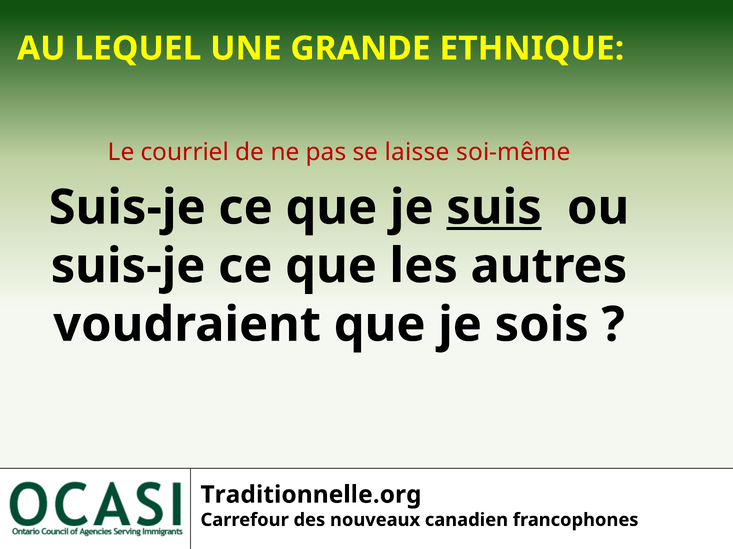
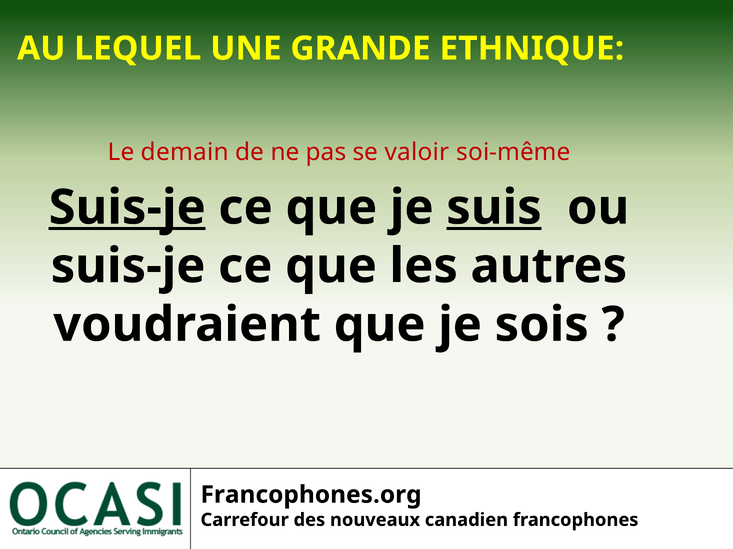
courriel: courriel -> demain (185, 152)
laisse: laisse -> valoir (417, 152)
Suis-je underline: none -> present (127, 208)
Traditionnelle.org: Traditionnelle.org -> Francophones.org (311, 495)
